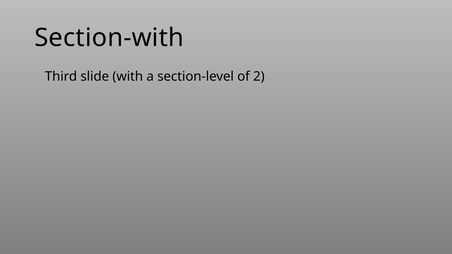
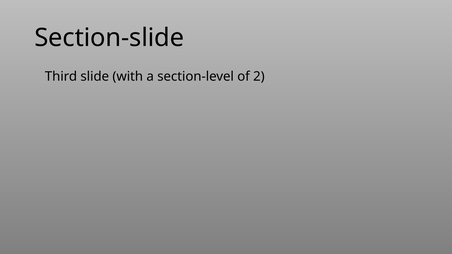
Section-with: Section-with -> Section-slide (109, 38)
